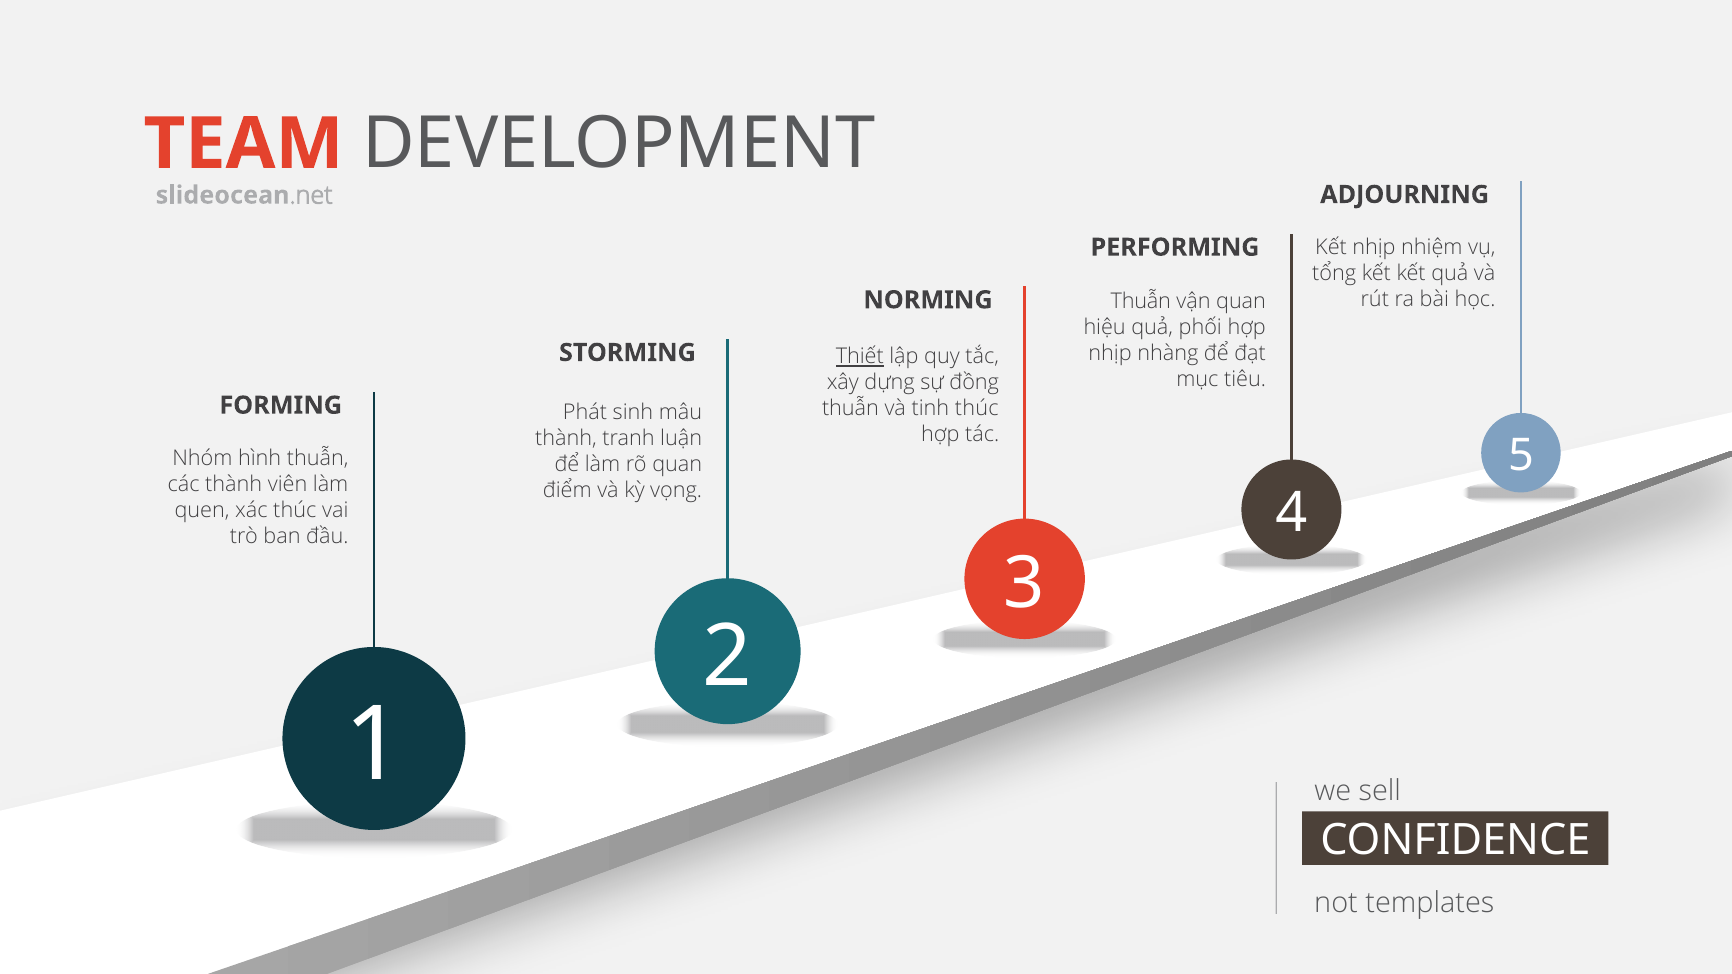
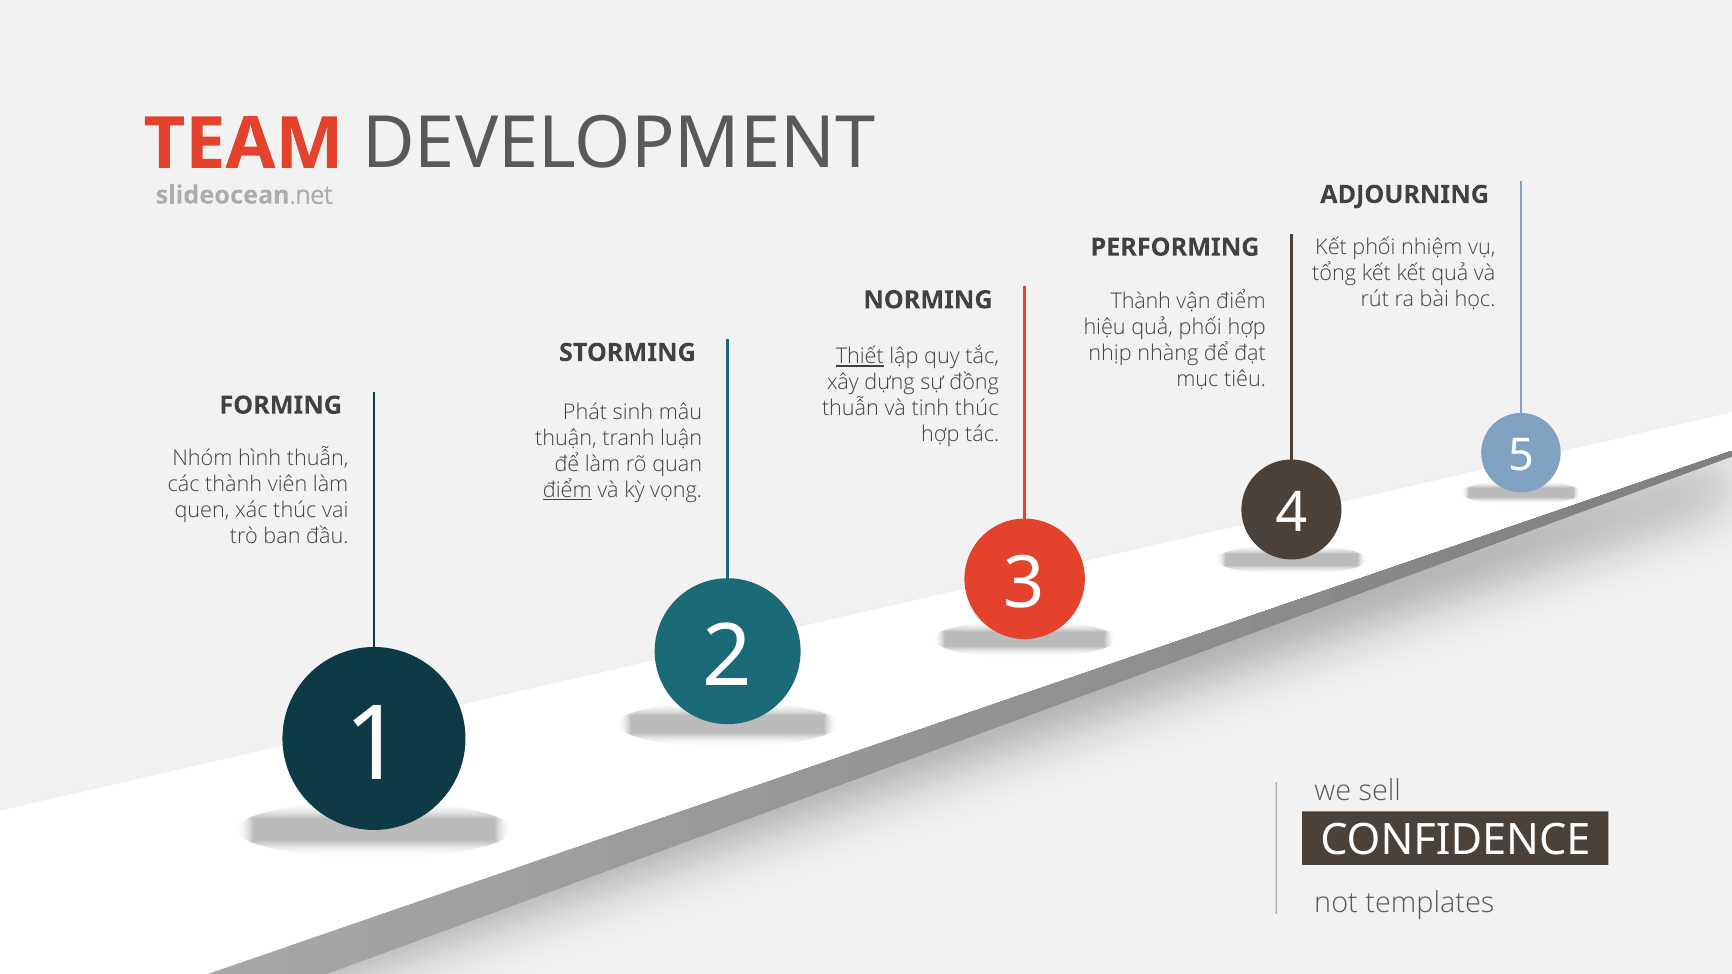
Kết nhịp: nhịp -> phối (1374, 248)
NORMING Thuẫn: Thuẫn -> Thành (1141, 301)
vận quan: quan -> điểm (1241, 301)
thành: thành -> thuận (566, 438)
điểm underline: none -> present (567, 490)
